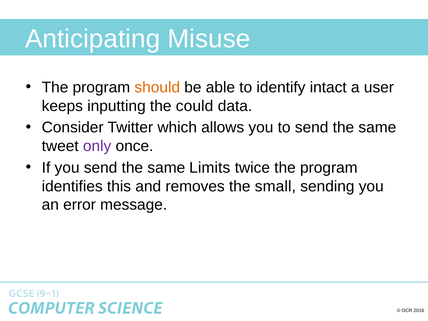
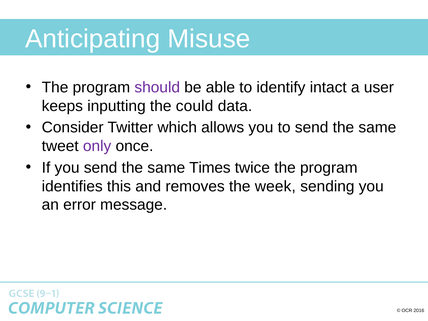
should colour: orange -> purple (157, 87)
Limits: Limits -> Times (210, 168)
small: small -> week (275, 186)
